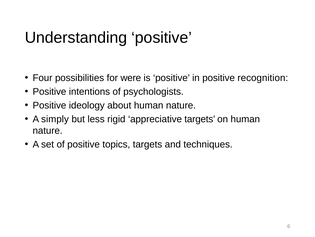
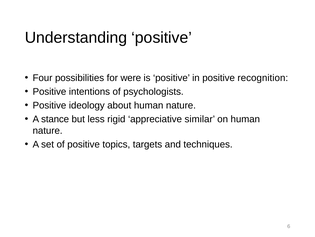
simply: simply -> stance (55, 119)
appreciative targets: targets -> similar (200, 119)
